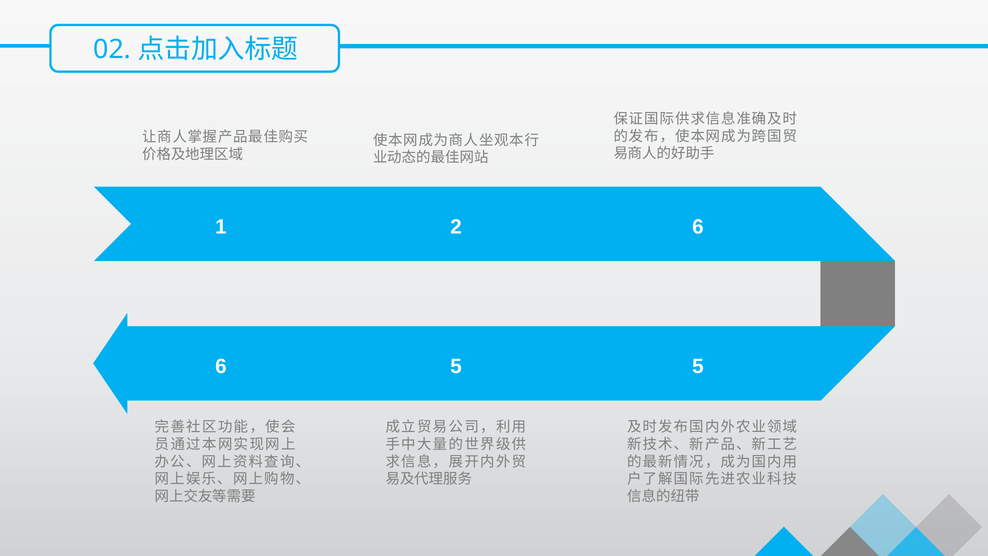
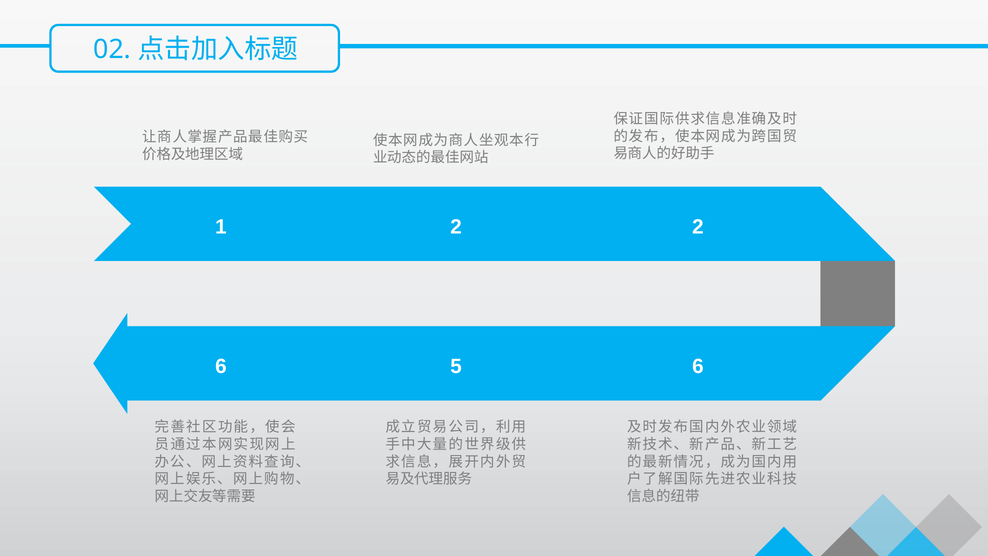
2 6: 6 -> 2 (698, 227)
5 5: 5 -> 6 (698, 366)
